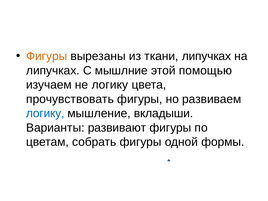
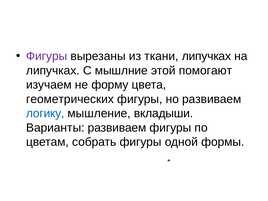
Фигуры colour: orange -> purple (47, 56)
помощью: помощью -> помогают (205, 71)
не логику: логику -> форму (110, 85)
прочувствовать: прочувствовать -> геометрических (70, 99)
Варианты развивают: развивают -> развиваем (117, 128)
